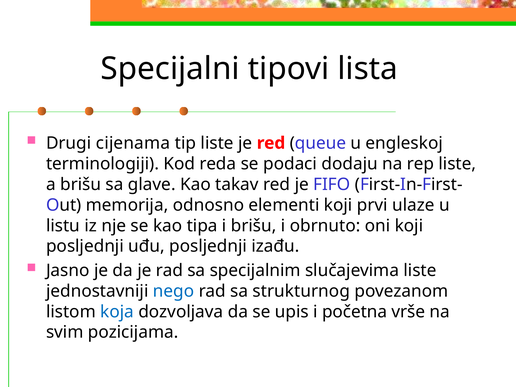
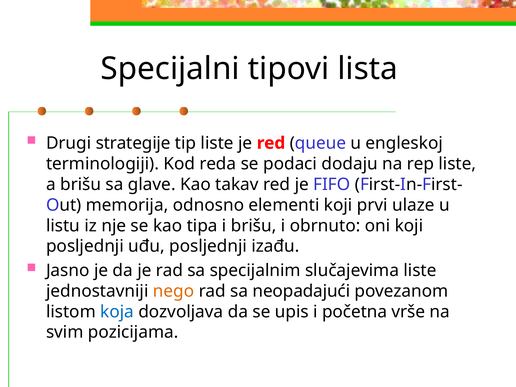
cijenama: cijenama -> strategije (133, 143)
nego colour: blue -> orange (174, 291)
strukturnog: strukturnog -> neopadajući (301, 291)
